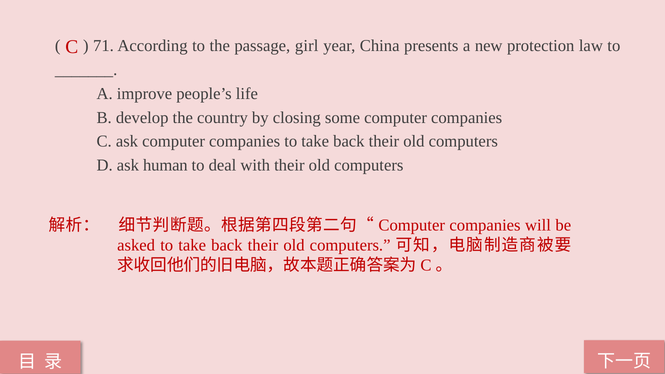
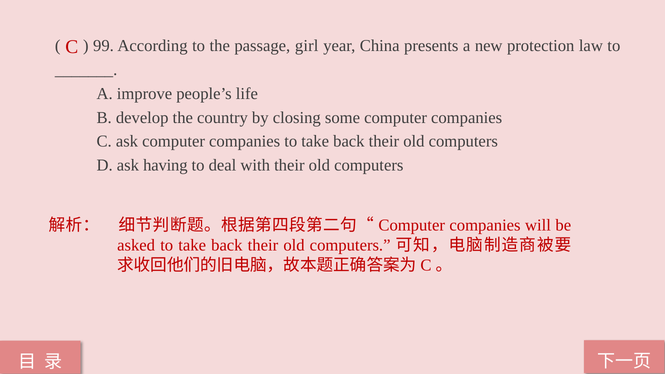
71: 71 -> 99 (104, 46)
human: human -> having (165, 165)
